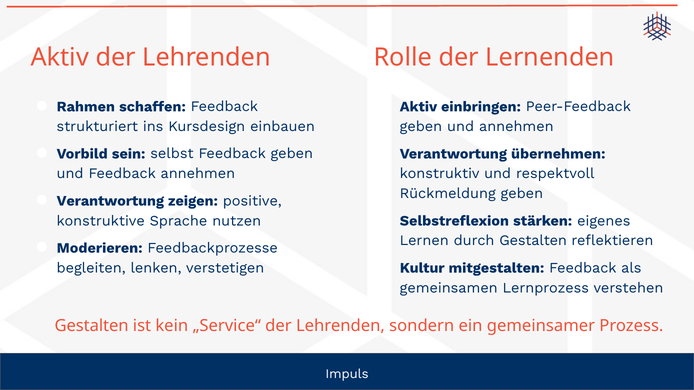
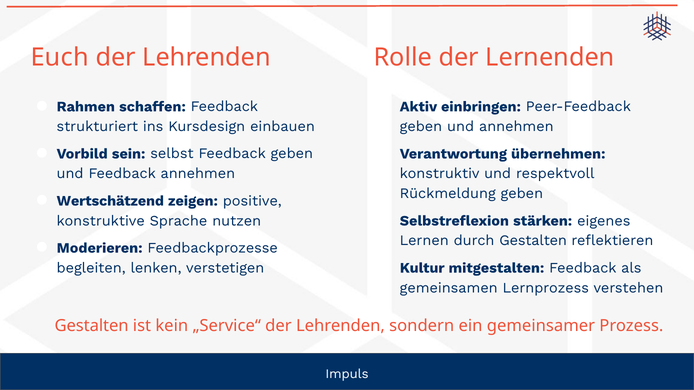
Aktiv: Aktiv -> Euch (60, 58)
Verantwortung: Verantwortung -> Wertschätzend (110, 201)
